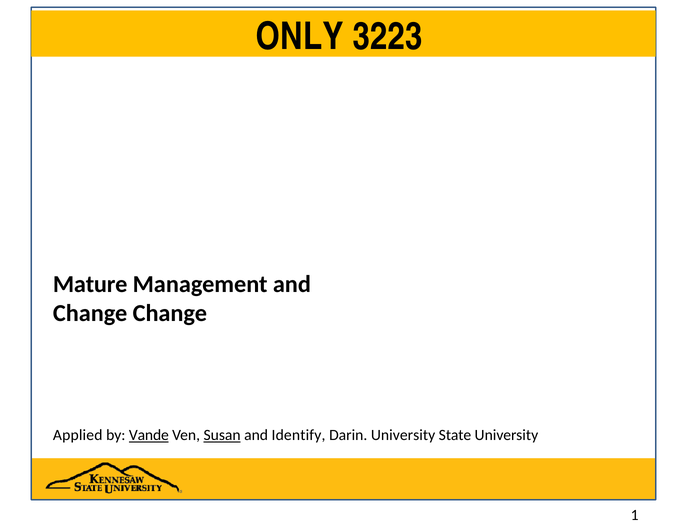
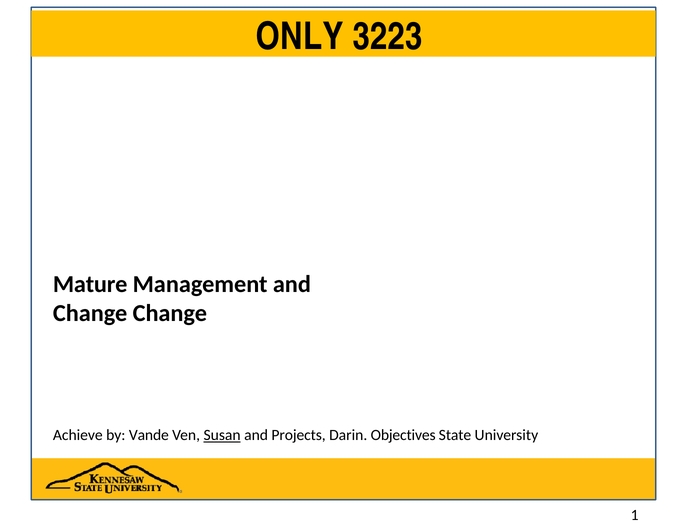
Applied: Applied -> Achieve (78, 435)
Vande underline: present -> none (149, 435)
Identify: Identify -> Projects (299, 435)
Darin University: University -> Objectives (403, 435)
